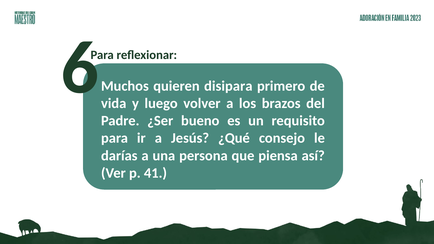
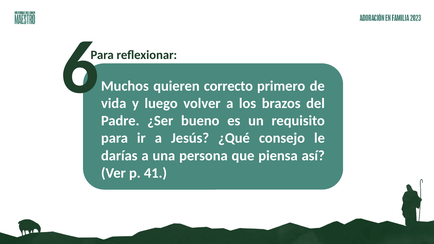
disipara: disipara -> correcto (228, 86)
